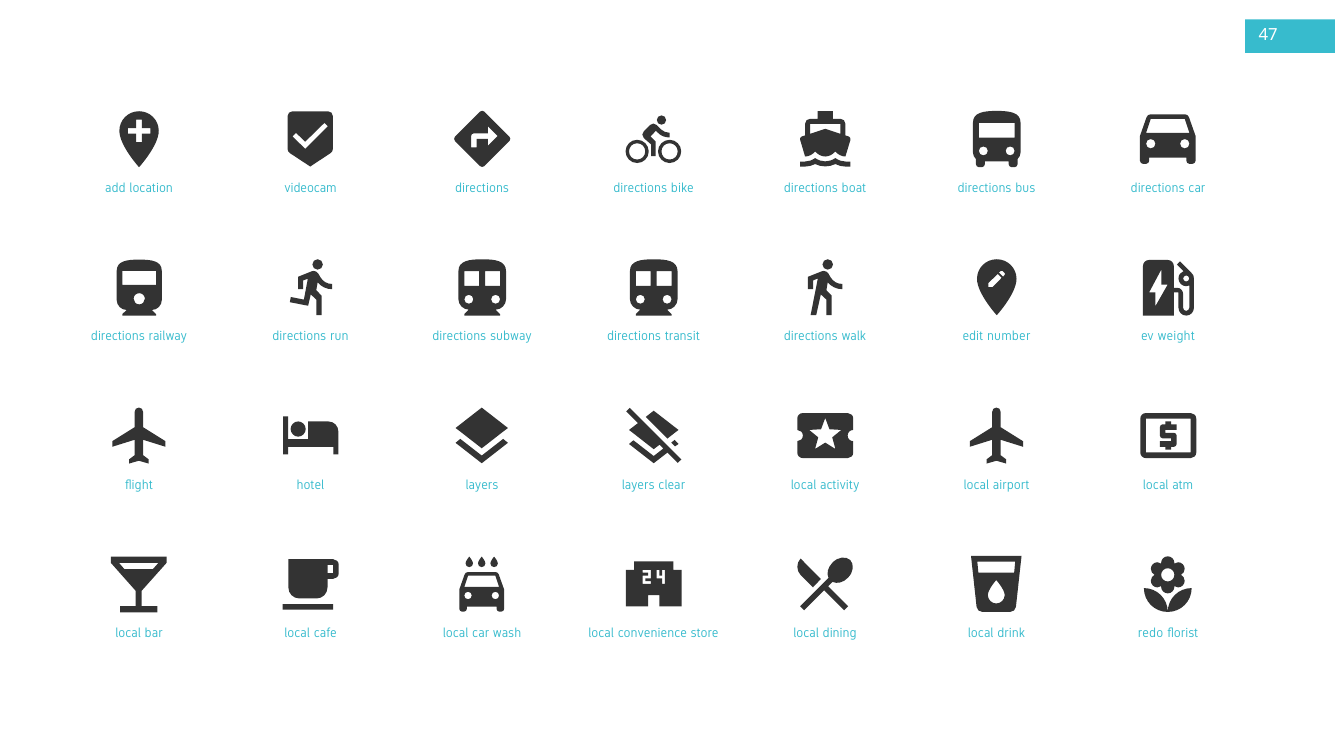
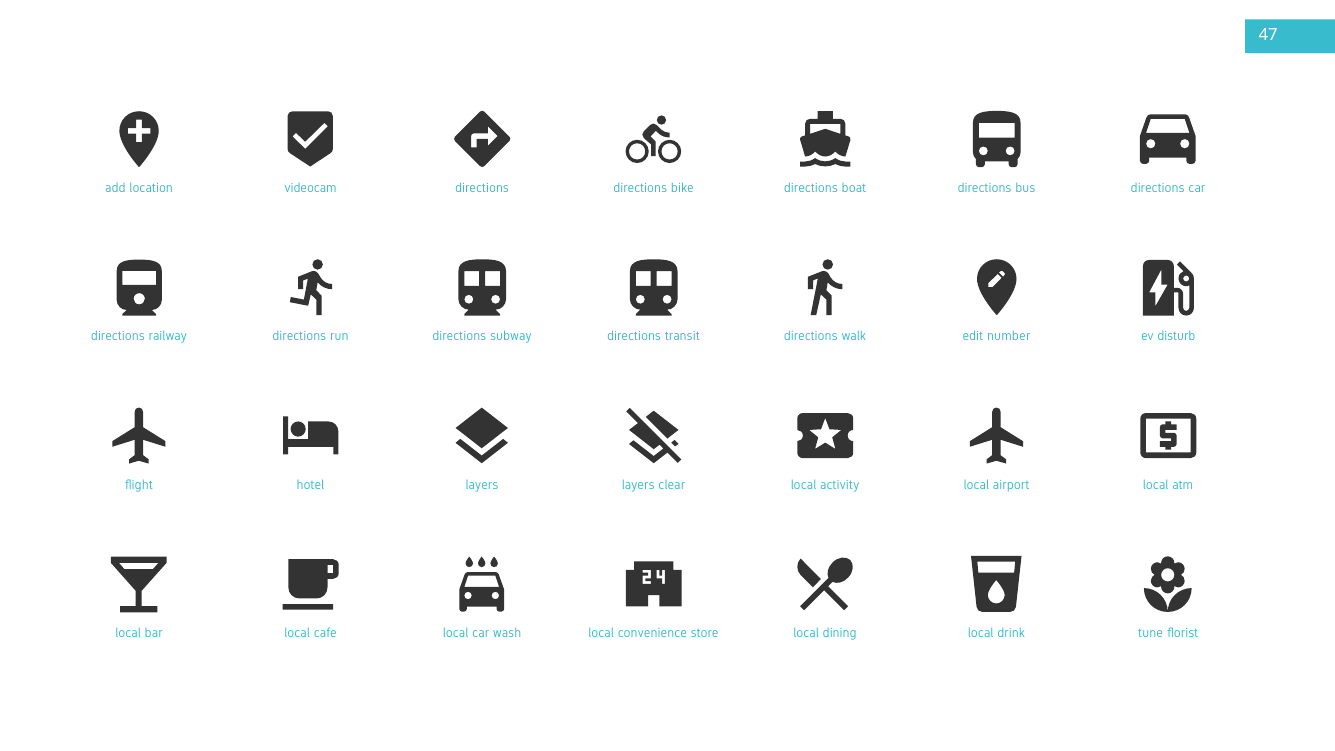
weight: weight -> disturb (1176, 336)
redo: redo -> tune (1151, 633)
